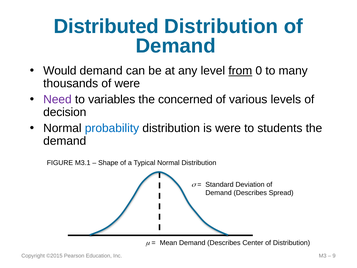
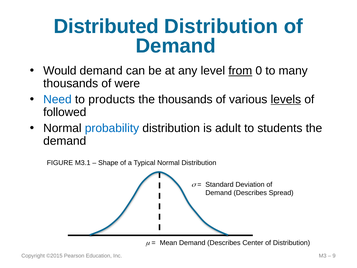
Need colour: purple -> blue (57, 99)
variables: variables -> products (112, 99)
the concerned: concerned -> thousands (185, 99)
levels underline: none -> present (286, 99)
decision: decision -> followed (65, 112)
is were: were -> adult (228, 128)
